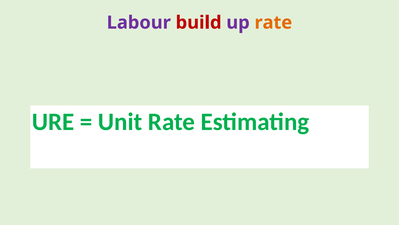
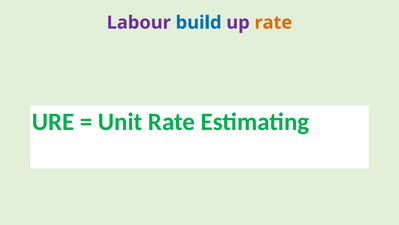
build colour: red -> blue (199, 23)
